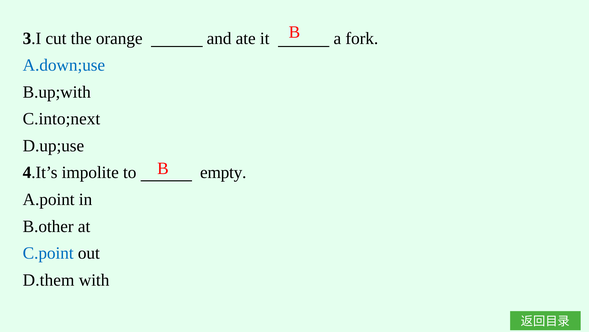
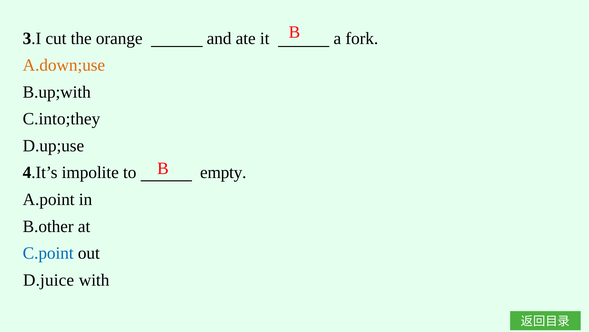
A.down;use colour: blue -> orange (64, 65)
C.into;next: C.into;next -> C.into;they (61, 119)
D.them: D.them -> D.juice (49, 279)
